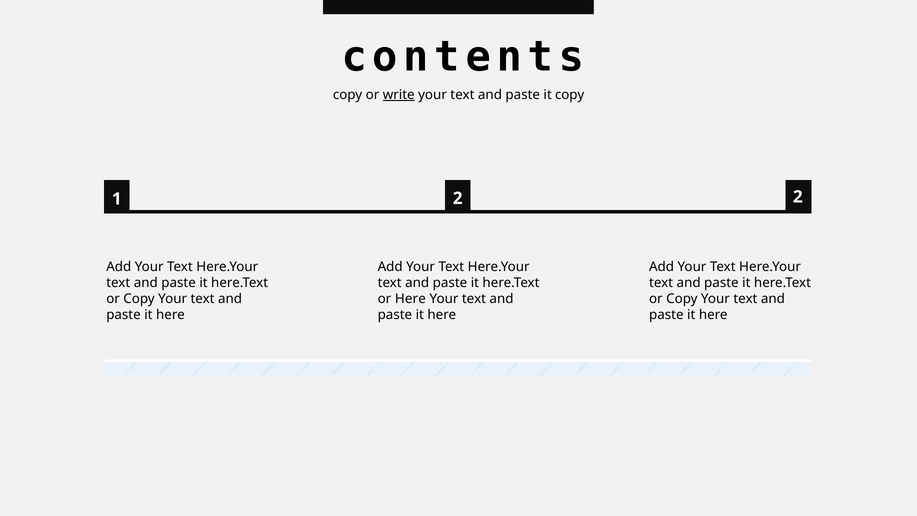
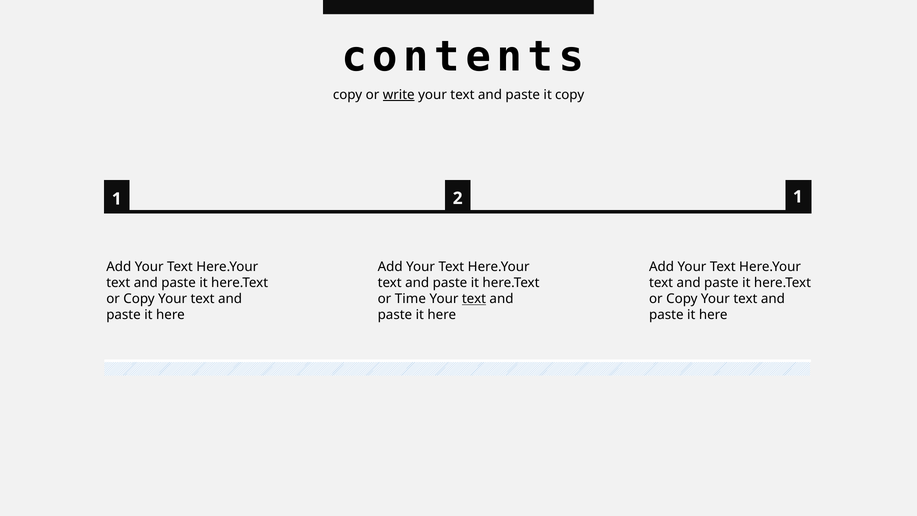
1 2: 2 -> 1 (798, 197)
or Here: Here -> Time (410, 299)
text underline: none -> present (474, 299)
